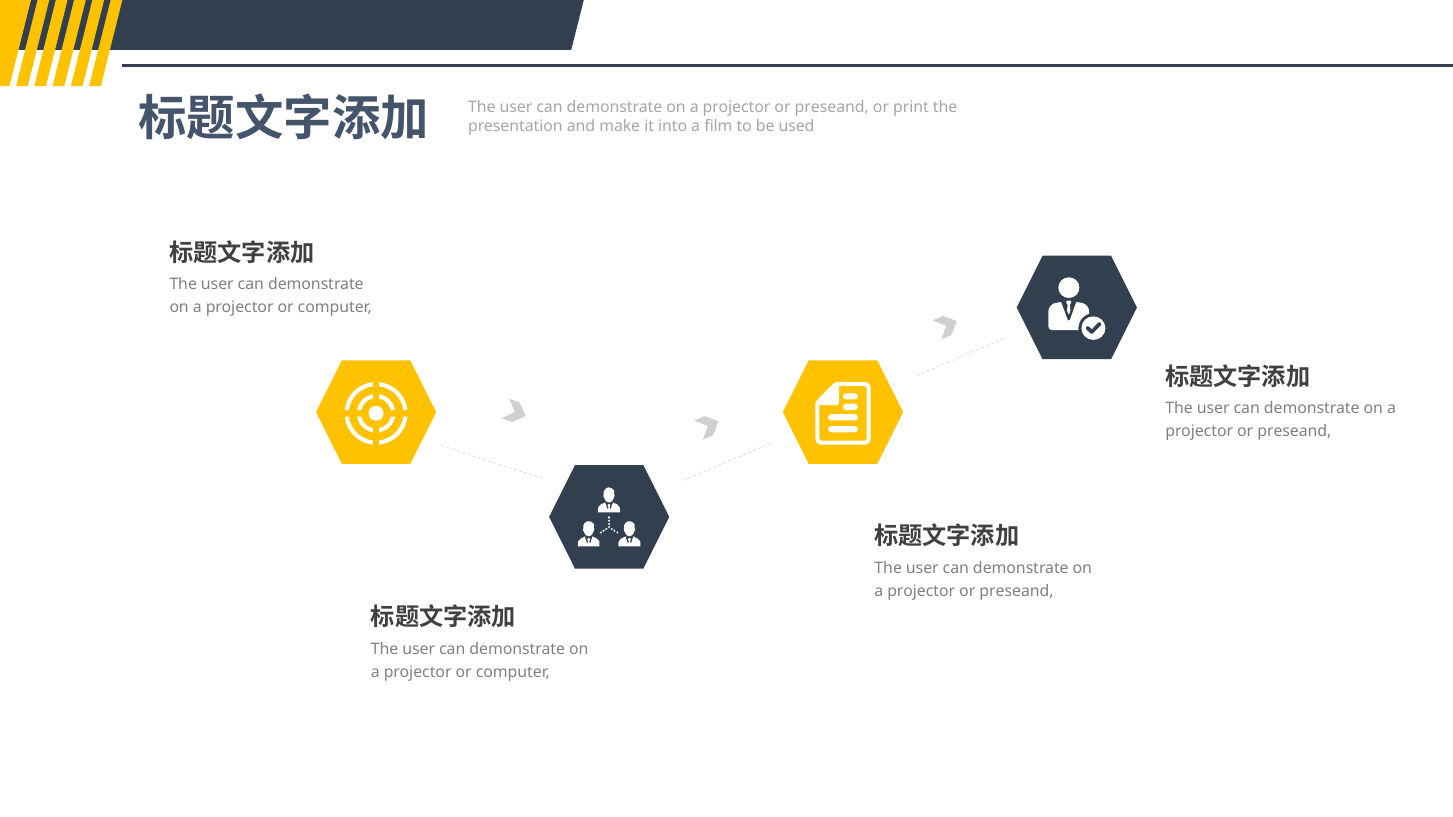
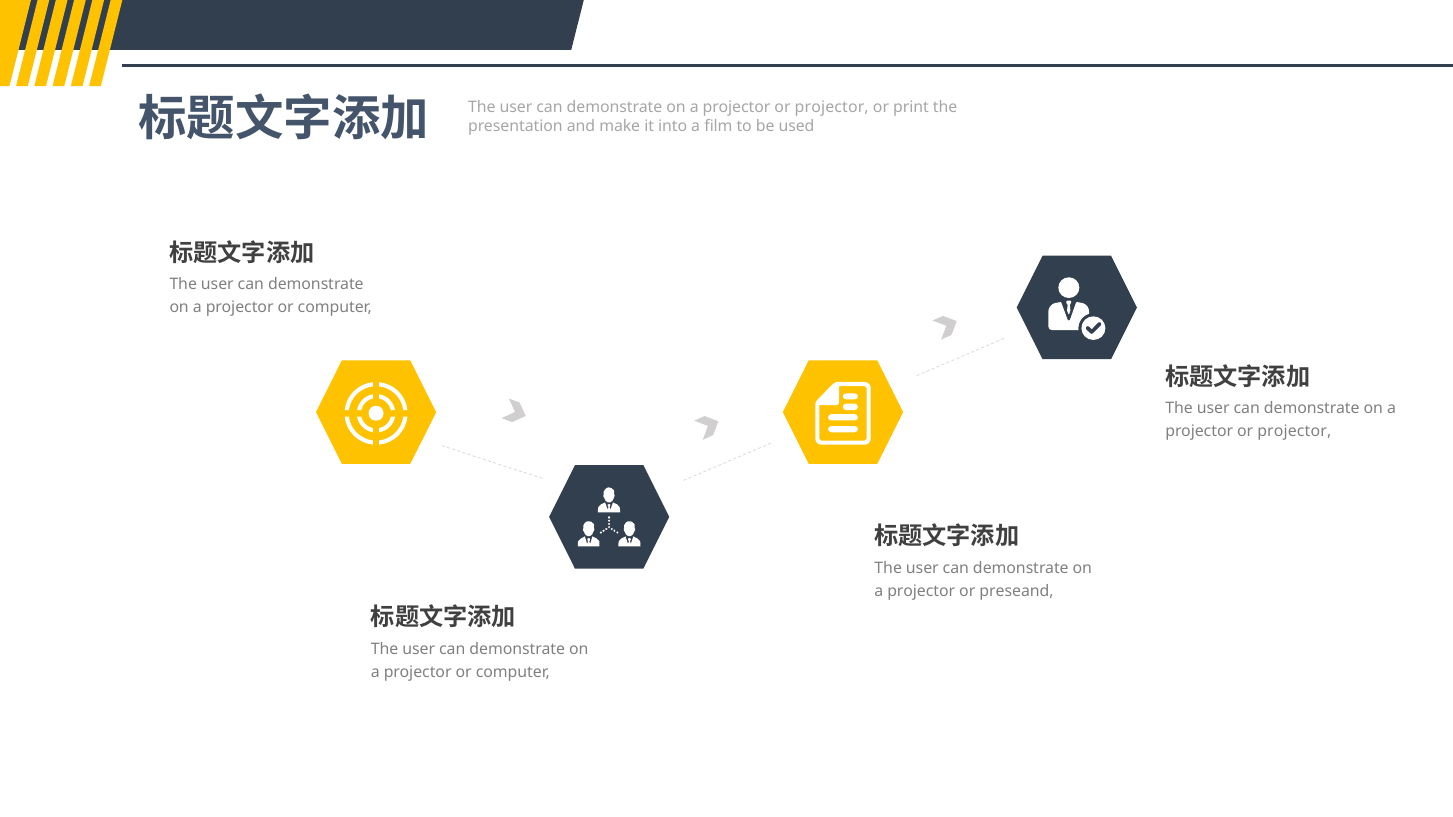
preseand: preseand -> projector (832, 108)
preseand: preseand -> projector (1294, 431)
